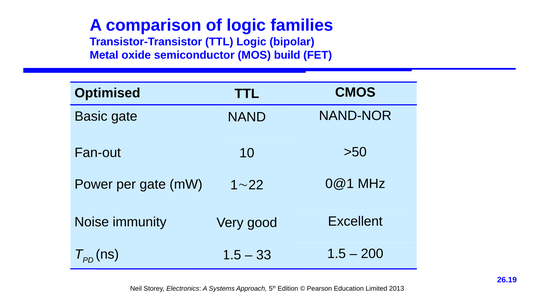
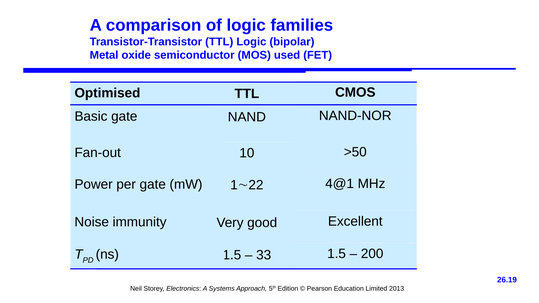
build: build -> used (287, 55)
0@1: 0@1 -> 4@1 (340, 184)
